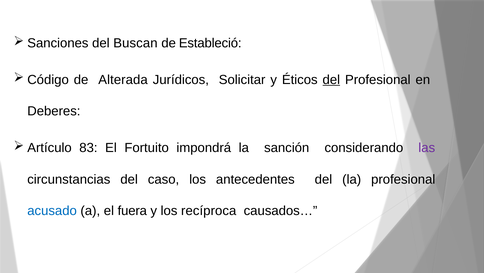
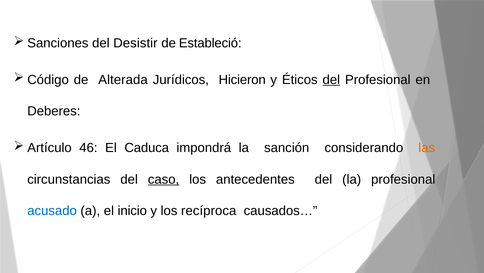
Buscan: Buscan -> Desistir (135, 43)
Solicitar: Solicitar -> Hicieron (242, 80)
83: 83 -> 46 (88, 147)
Fortuito: Fortuito -> Caduca (147, 147)
las colour: purple -> orange (427, 147)
caso underline: none -> present (164, 179)
fuera: fuera -> inicio (132, 210)
